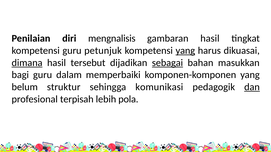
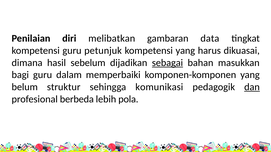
mengnalisis: mengnalisis -> melibatkan (112, 38)
gambaran hasil: hasil -> data (210, 38)
yang underline: present -> none (185, 51)
dimana underline: present -> none (27, 63)
tersebut: tersebut -> sebelum (88, 63)
terpisah: terpisah -> berbeda (77, 99)
